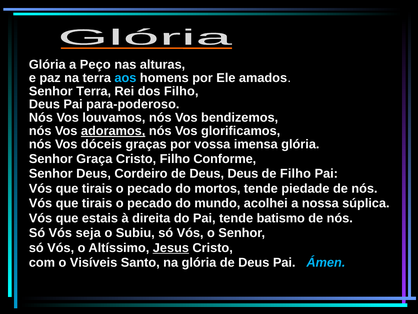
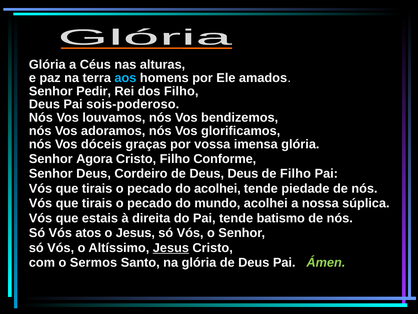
Peço: Peço -> Céus (95, 64)
Senhor Terra: Terra -> Pedir (94, 91)
para-poderoso: para-poderoso -> sois-poderoso (133, 104)
adoramos underline: present -> none (113, 131)
Graça: Graça -> Agora (94, 159)
do mortos: mortos -> acolhei (217, 188)
seja: seja -> atos (88, 233)
o Subiu: Subiu -> Jesus (135, 233)
Visíveis: Visíveis -> Sermos (94, 262)
Ámen colour: light blue -> light green (326, 262)
